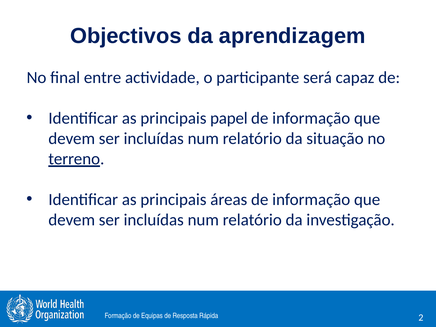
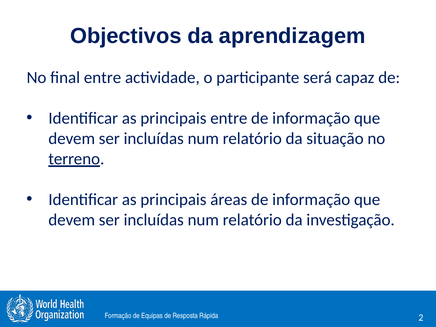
principais papel: papel -> entre (229, 118)
